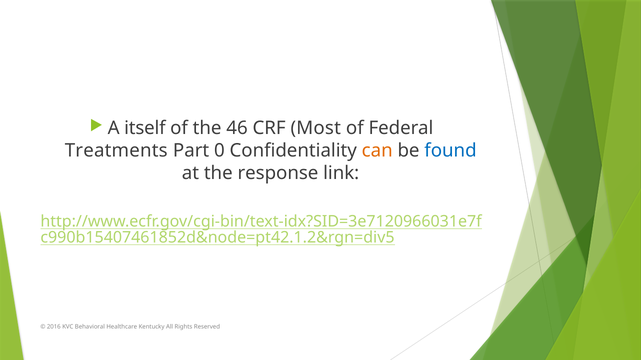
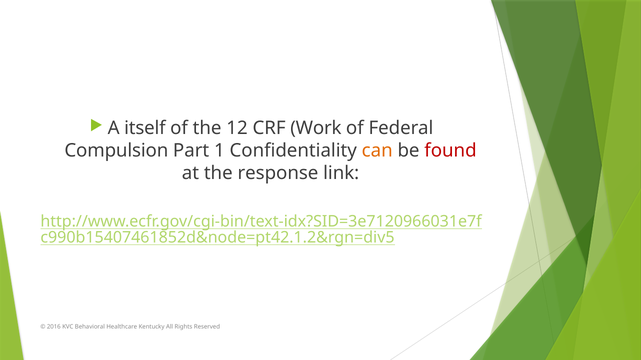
46: 46 -> 12 (237, 129)
Most: Most -> Work (316, 129)
Treatments: Treatments -> Compulsion (116, 151)
0: 0 -> 1 (219, 151)
found colour: blue -> red (451, 151)
